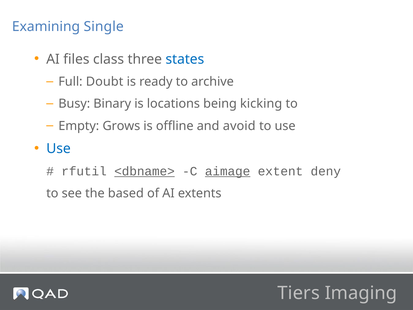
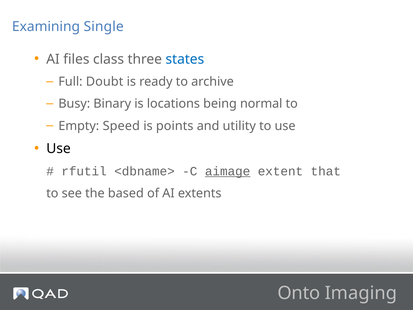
kicking: kicking -> normal (261, 104)
Grows: Grows -> Speed (121, 126)
offline: offline -> points (175, 126)
avoid: avoid -> utility (239, 126)
Use colour: blue -> black (59, 149)
<dbname> underline: present -> none (145, 171)
deny: deny -> that (326, 171)
Tiers: Tiers -> Onto (299, 293)
